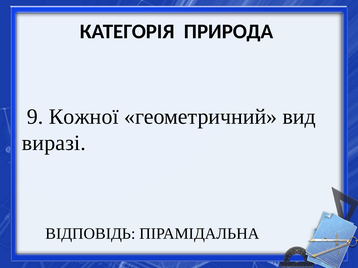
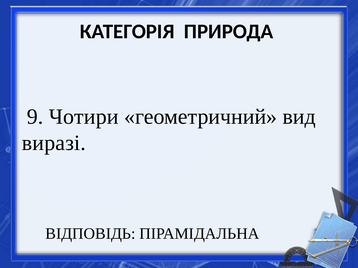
Кожної: Кожної -> Чотири (84, 117)
